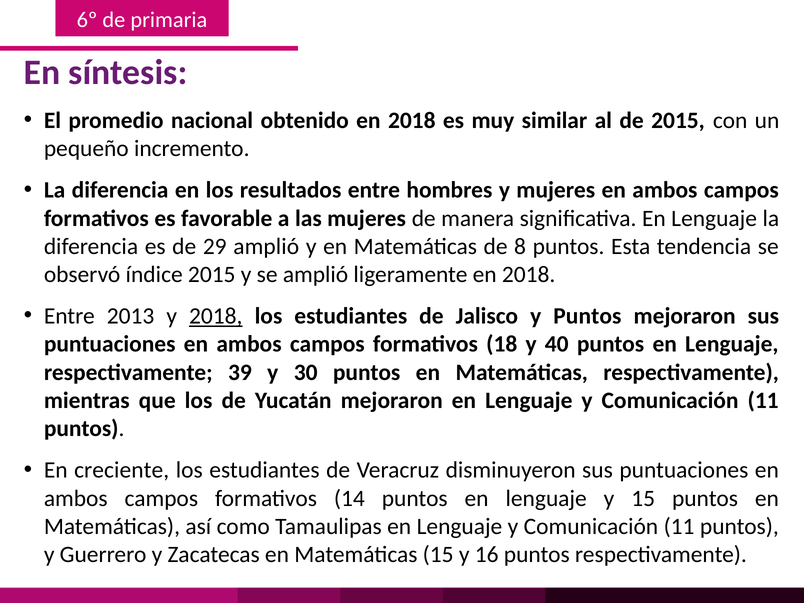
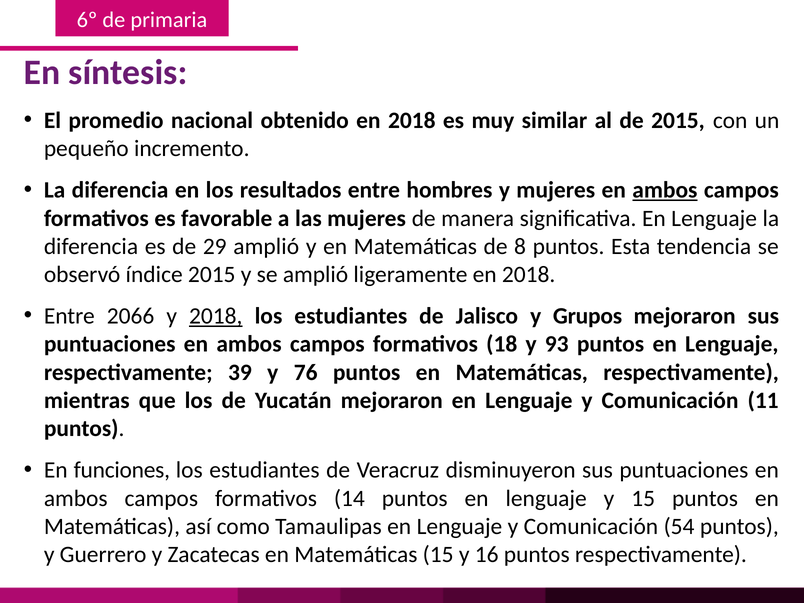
ambos underline: none -> present (665, 190)
2013: 2013 -> 2066 (131, 316)
y Puntos: Puntos -> Grupos (588, 316)
40: 40 -> 93 (557, 344)
30: 30 -> 76 (306, 372)
creciente: creciente -> funciones (122, 470)
11: 11 -> 54 (679, 526)
